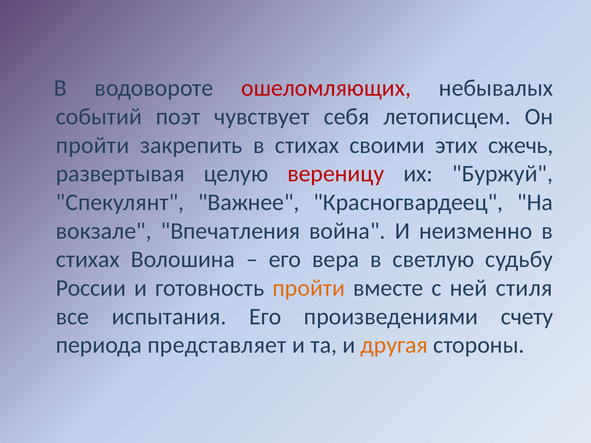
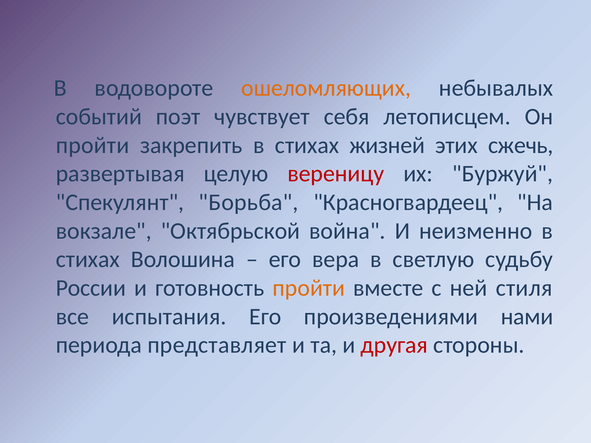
ошеломляющих colour: red -> orange (326, 88)
своими: своими -> жизней (387, 145)
Важнее: Важнее -> Борьба (249, 202)
Впечатления: Впечатления -> Октябрьской (230, 231)
счету: счету -> нами (527, 317)
другая colour: orange -> red (394, 345)
